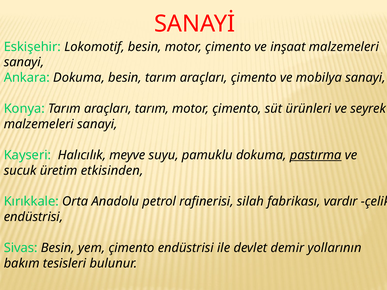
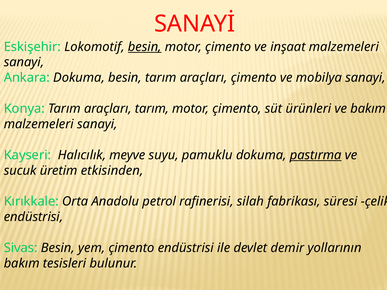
besin underline: none -> present (145, 47)
ve seyrek: seyrek -> bakım (368, 109)
vardır: vardır -> süresi (341, 202)
